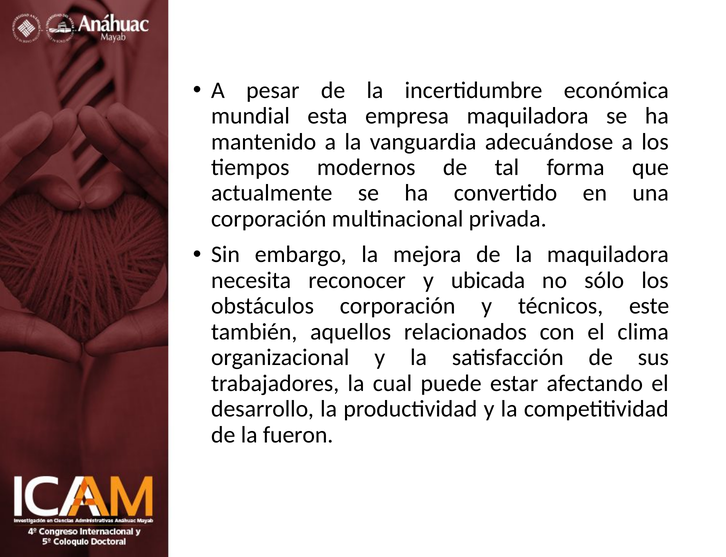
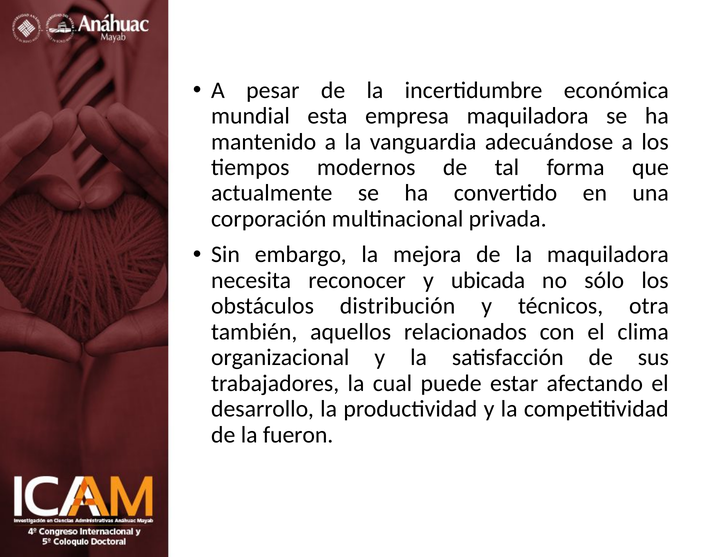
obstáculos corporación: corporación -> distribución (398, 306)
este: este -> otra (649, 306)
